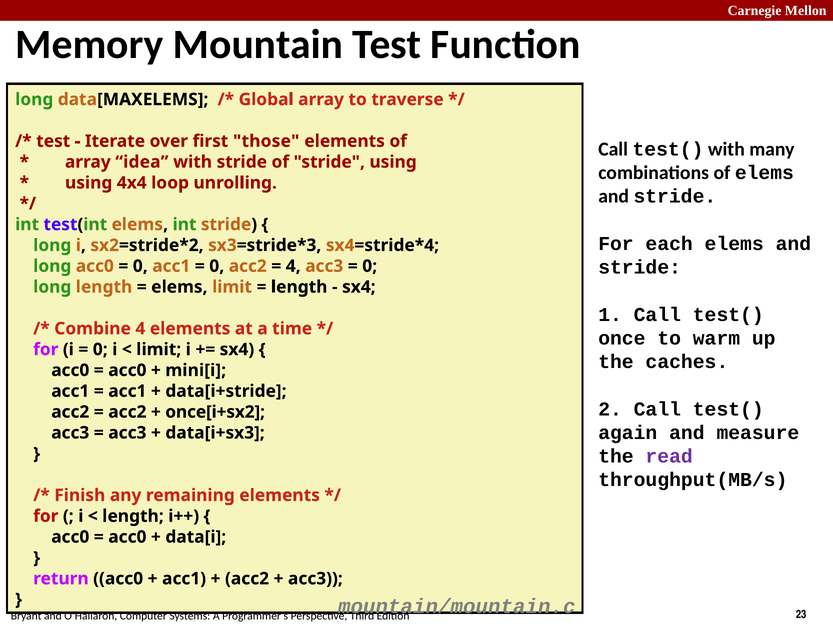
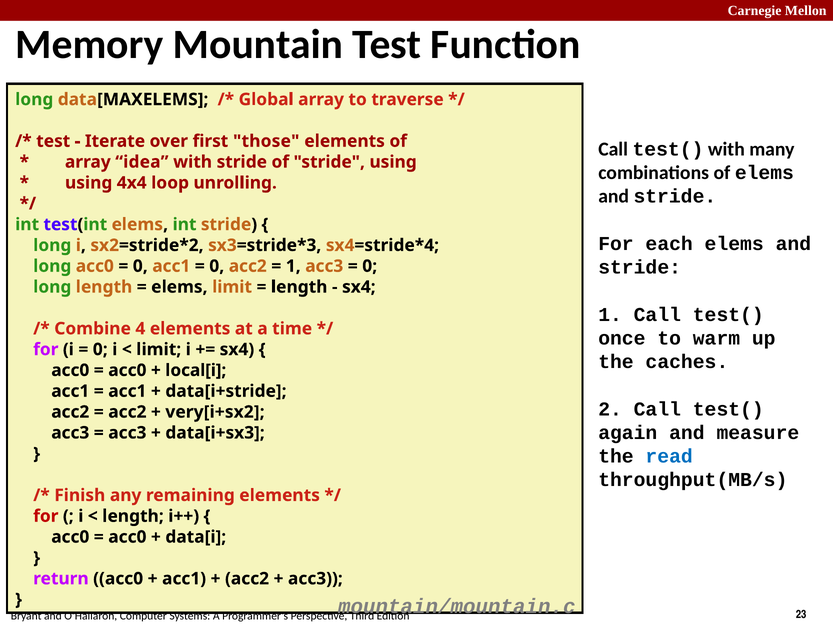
4: 4 -> 1 (293, 266)
mini[i: mini[i -> local[i (196, 370)
once[i+sx2: once[i+sx2 -> very[i+sx2 (215, 412)
read colour: purple -> blue (669, 456)
